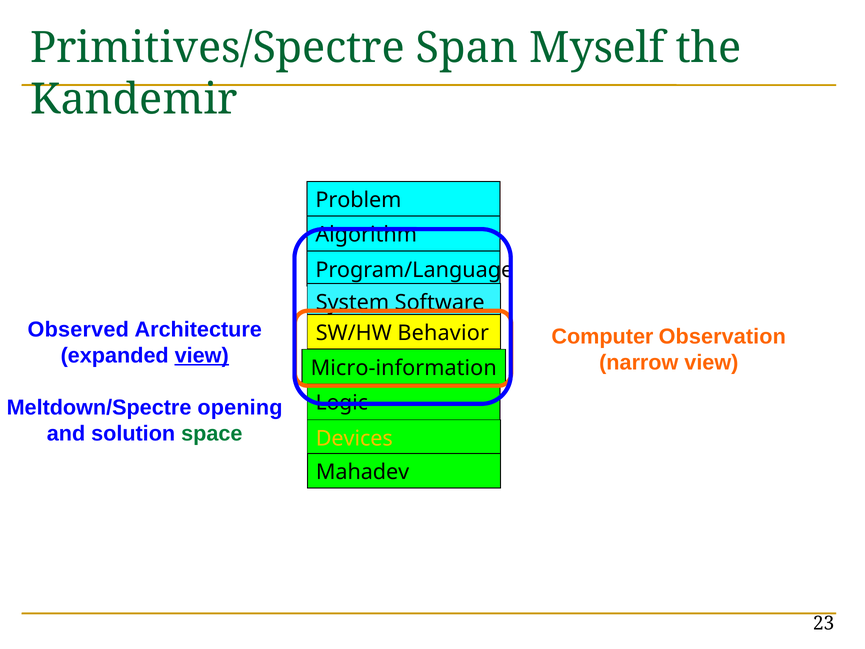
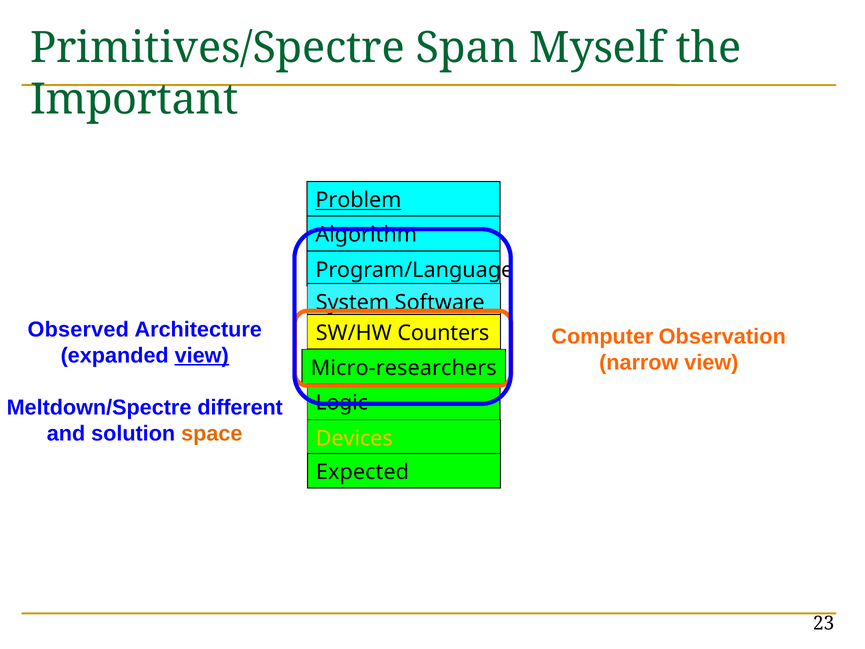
Kandemir: Kandemir -> Important (134, 100)
Problem underline: none -> present (358, 200)
Behavior: Behavior -> Counters (443, 333)
Micro-information: Micro-information -> Micro-researchers (404, 368)
opening: opening -> different (240, 407)
space colour: green -> orange (212, 433)
Mahadev: Mahadev -> Expected (362, 472)
